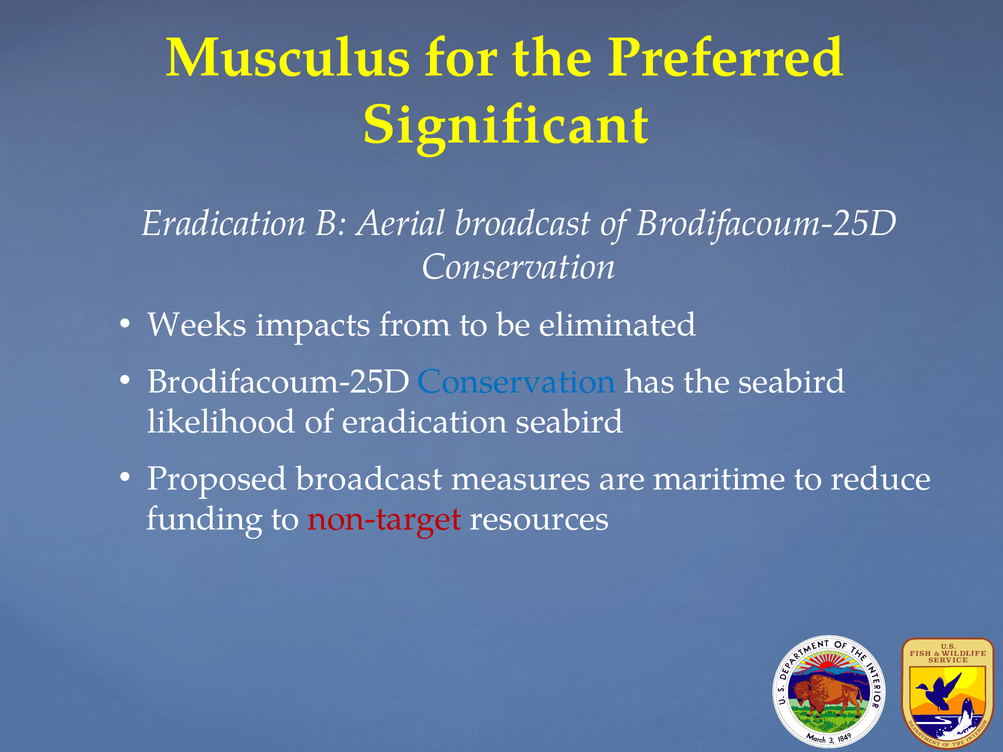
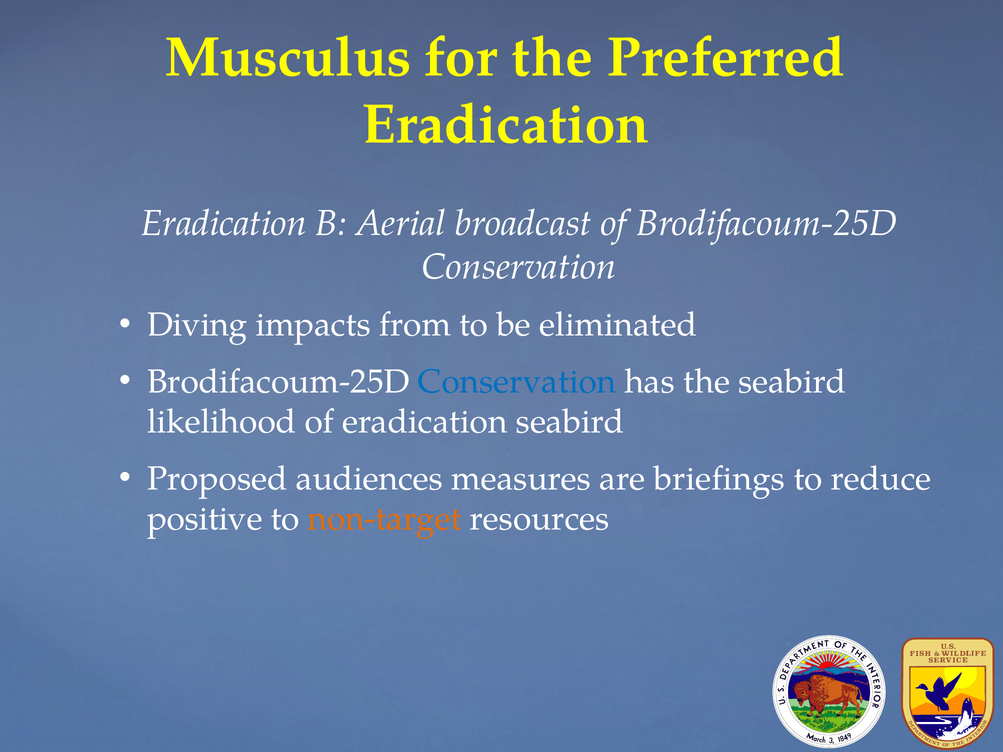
Significant: Significant -> Eradication (506, 124)
Weeks: Weeks -> Diving (197, 325)
Proposed broadcast: broadcast -> audiences (369, 479)
maritime: maritime -> briefings (719, 479)
funding: funding -> positive (205, 519)
non-target colour: red -> orange (385, 519)
